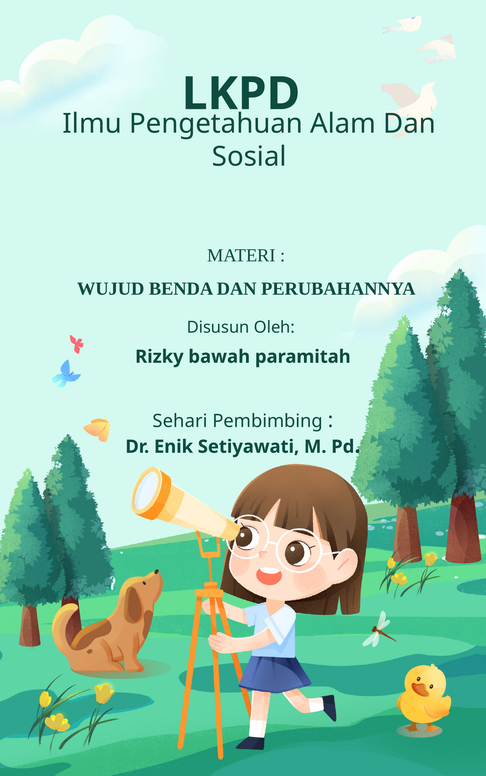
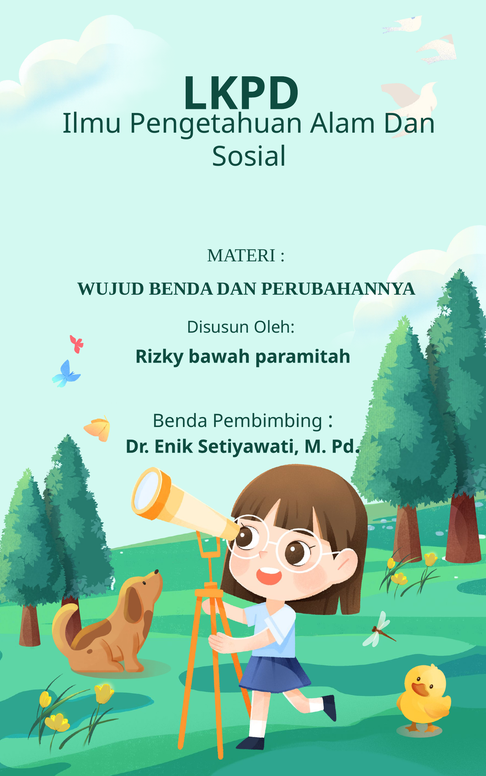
Sehari: Sehari -> Benda (180, 421)
